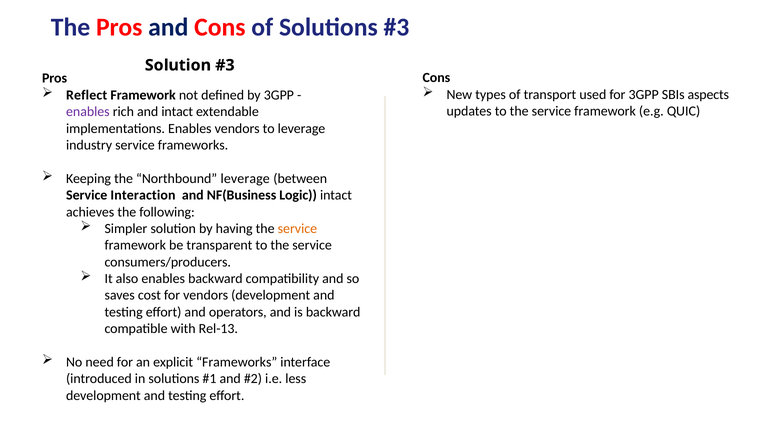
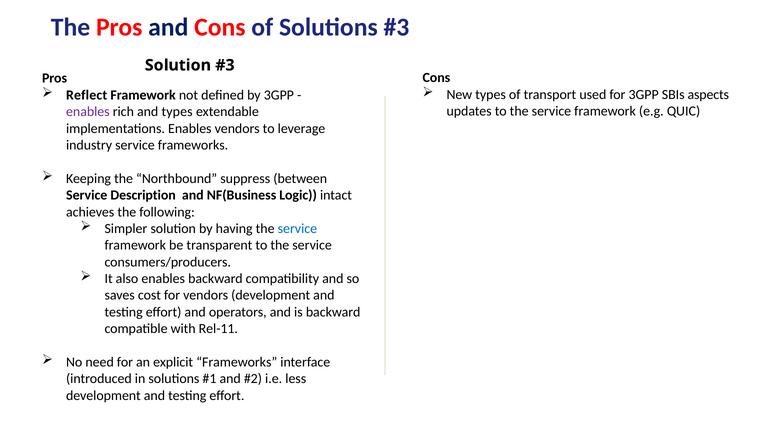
and intact: intact -> types (177, 112)
Northbound leverage: leverage -> suppress (245, 179)
Interaction: Interaction -> Description (143, 195)
service colour: orange -> blue (297, 229)
Rel-13: Rel-13 -> Rel-11 (218, 329)
